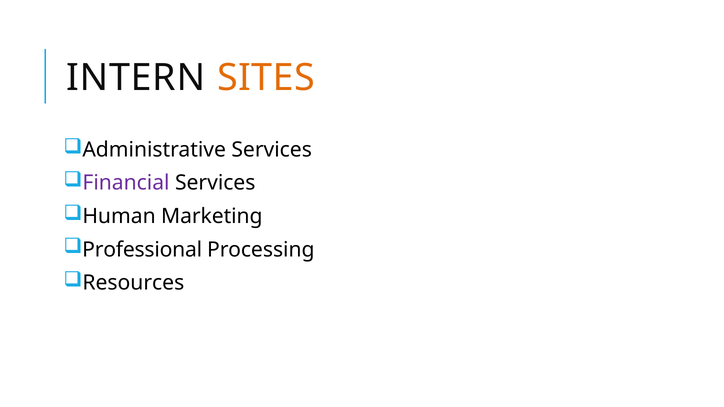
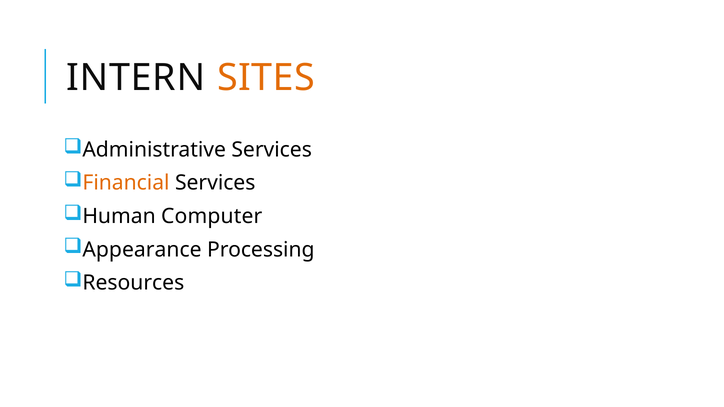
Financial colour: purple -> orange (126, 183)
Marketing: Marketing -> Computer (212, 216)
Professional: Professional -> Appearance (142, 250)
